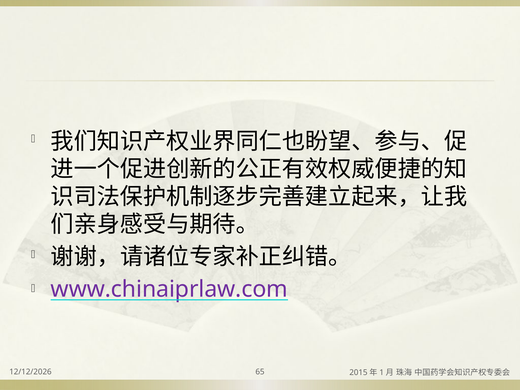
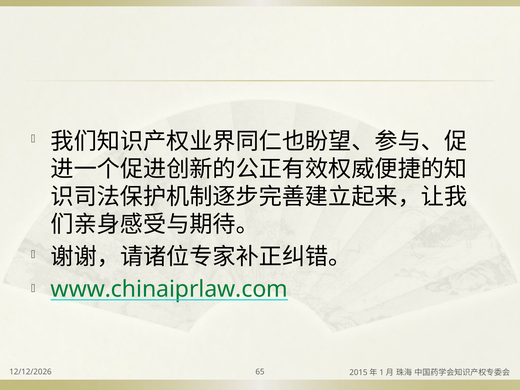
www.chinaiprlaw.com colour: purple -> green (169, 289)
